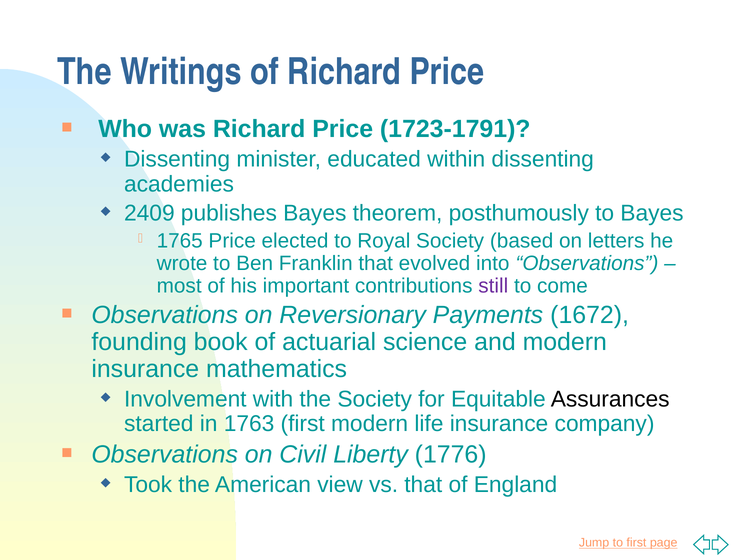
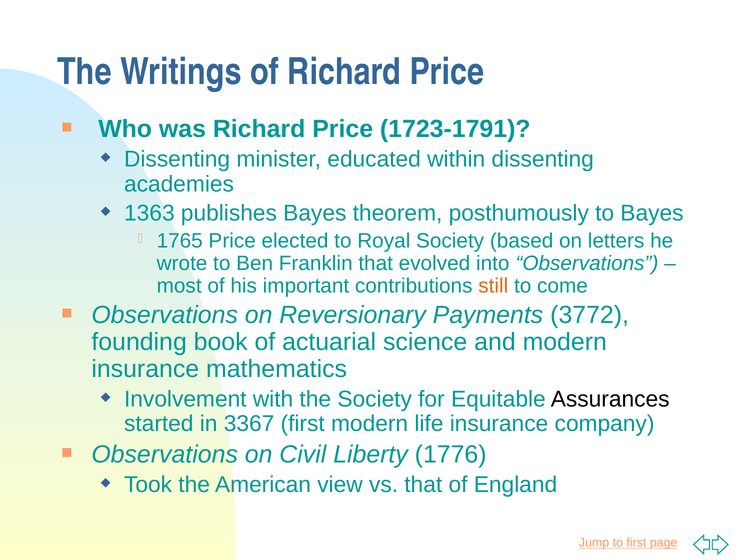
2409: 2409 -> 1363 (149, 213)
still colour: purple -> orange (493, 285)
1672: 1672 -> 3772 (590, 315)
1763: 1763 -> 3367 (249, 424)
